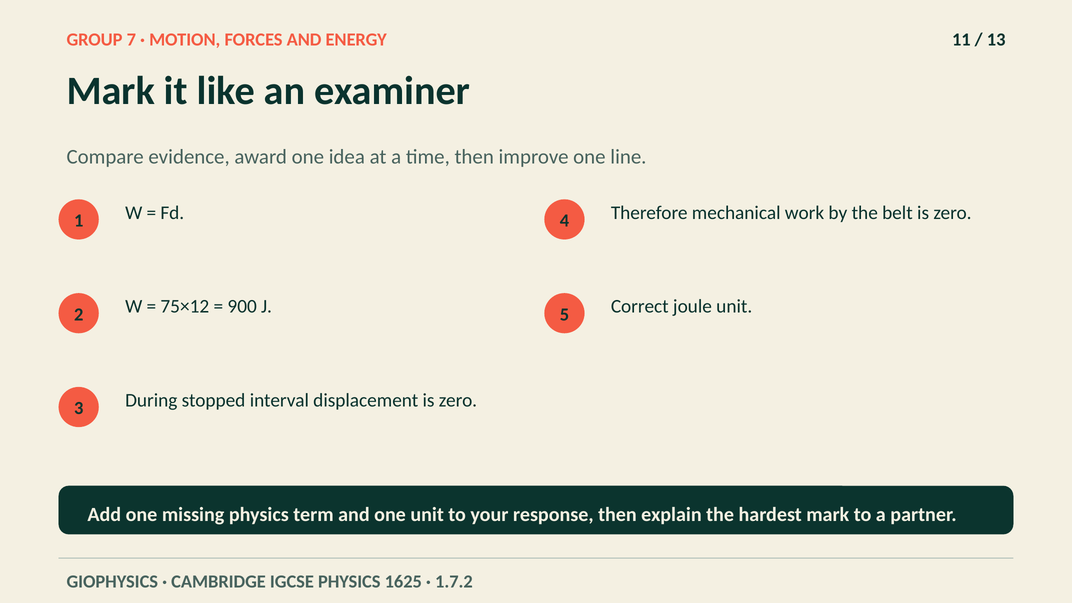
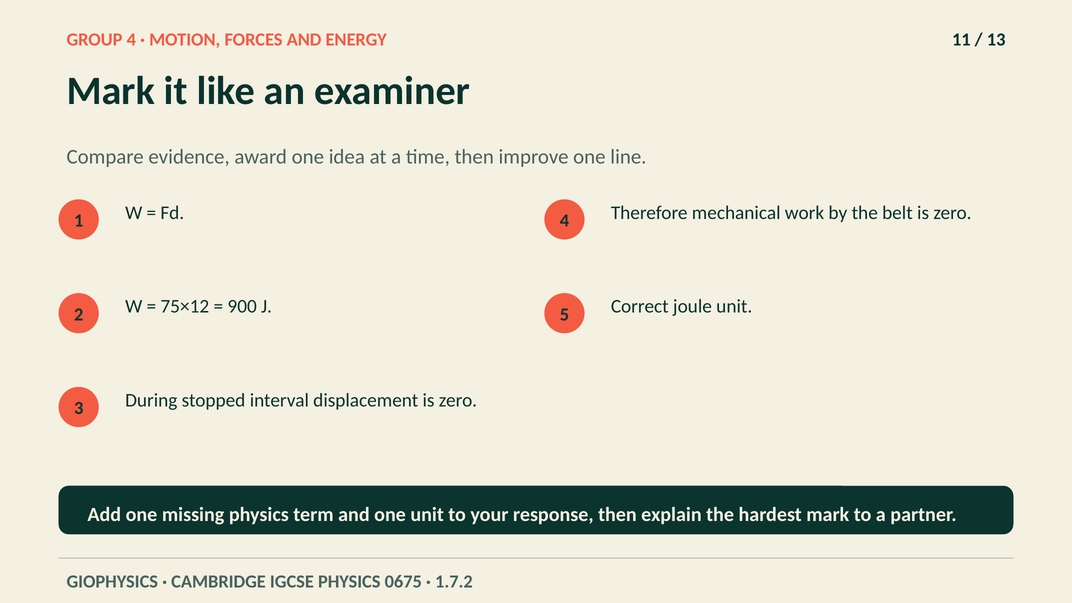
GROUP 7: 7 -> 4 (131, 40)
1625: 1625 -> 0675 (403, 582)
